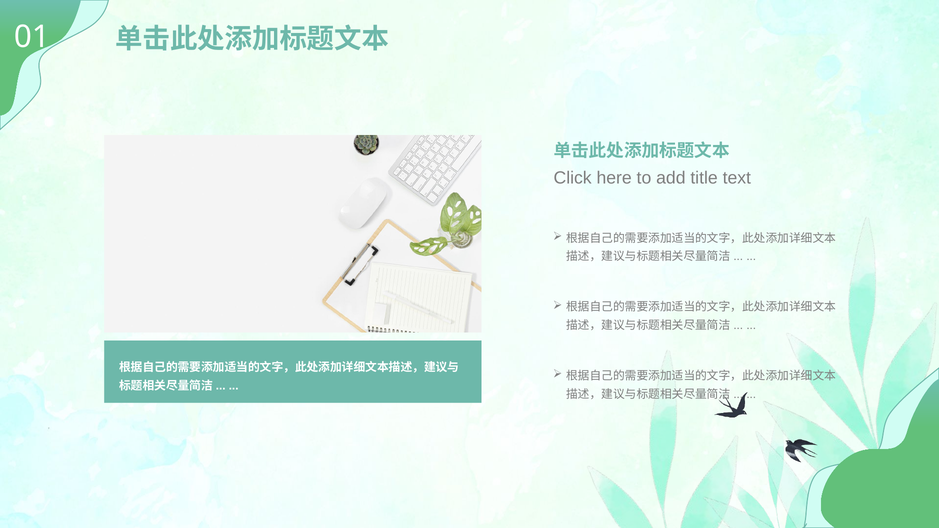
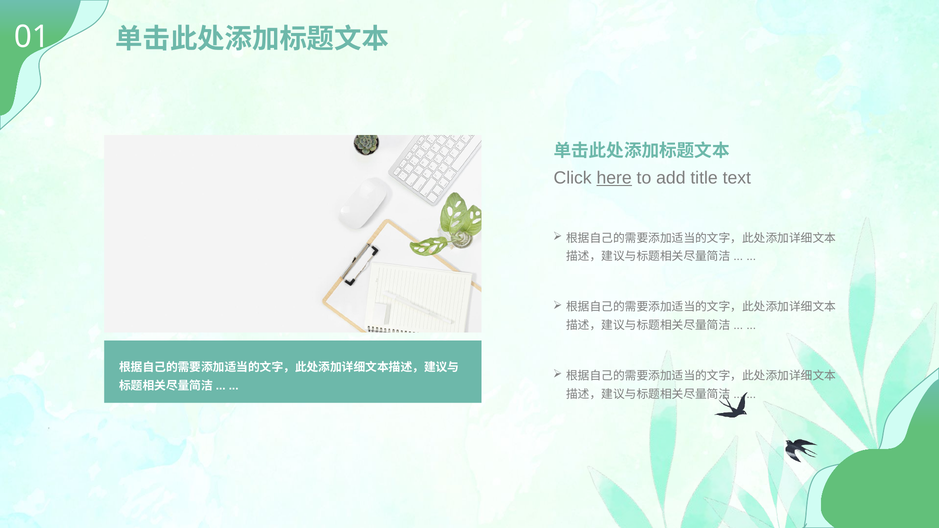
here underline: none -> present (614, 178)
